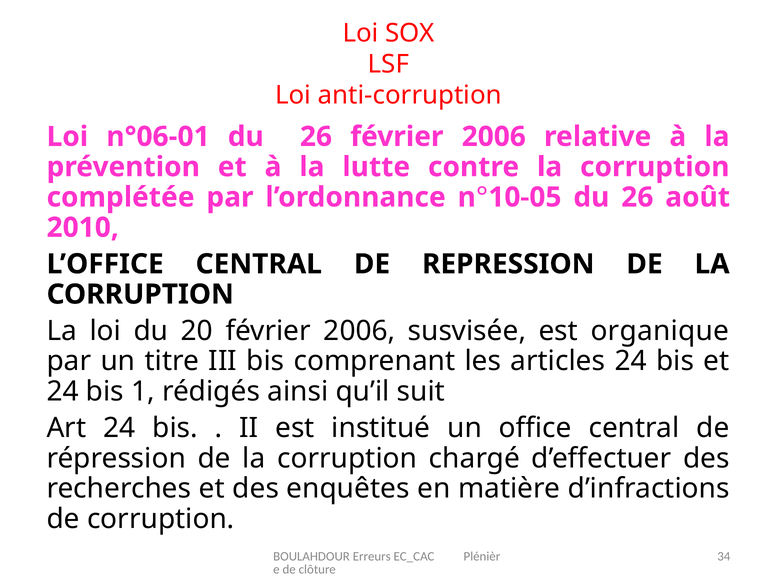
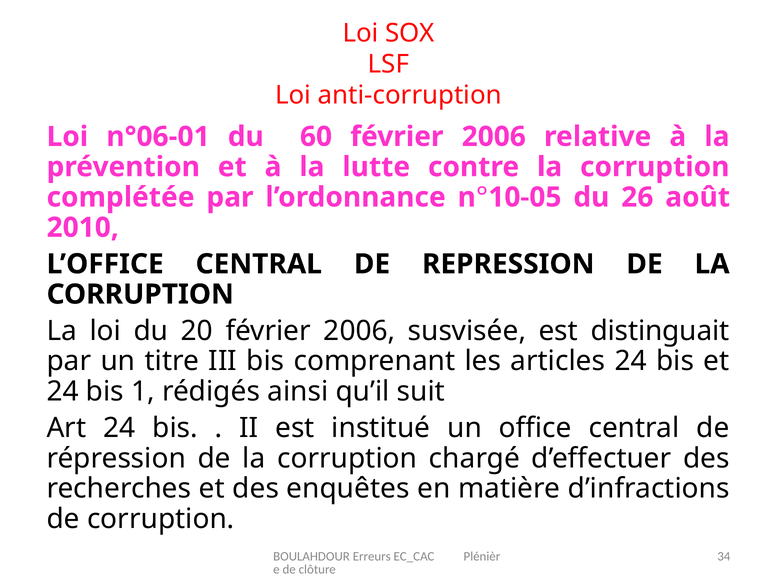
n°06-01 du 26: 26 -> 60 (316, 137)
organique: organique -> distinguait (660, 331)
